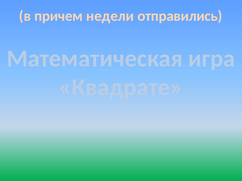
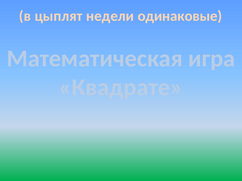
причем: причем -> цыплят (59, 16)
отправились: отправились -> одинаковые (180, 16)
